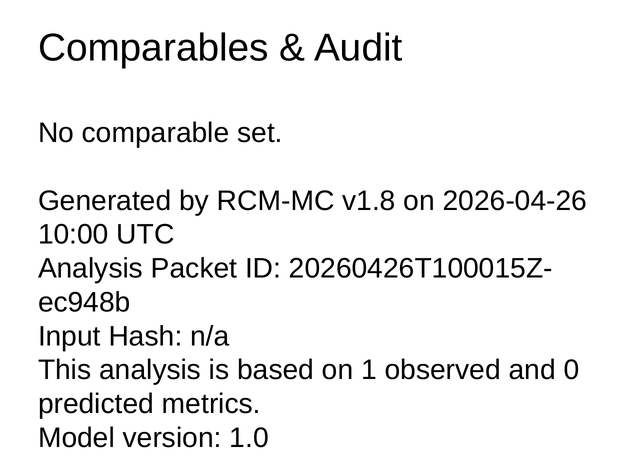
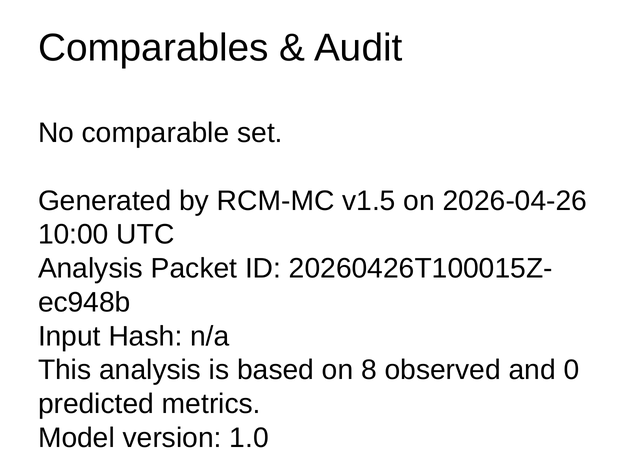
v1.8: v1.8 -> v1.5 (369, 201)
1: 1 -> 8 (369, 370)
